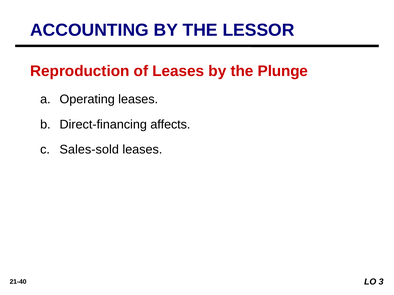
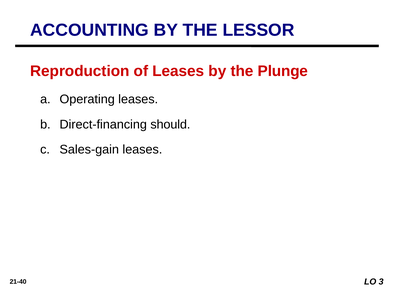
affects: affects -> should (170, 125)
Sales-sold: Sales-sold -> Sales-gain (89, 150)
